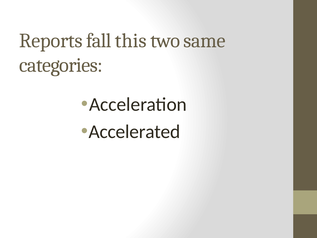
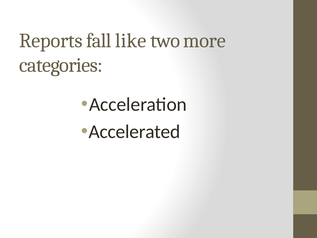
this: this -> like (131, 41)
same: same -> more (204, 41)
